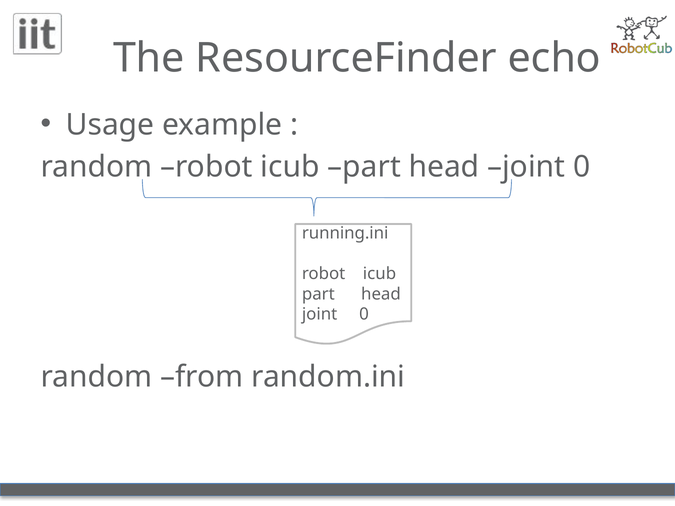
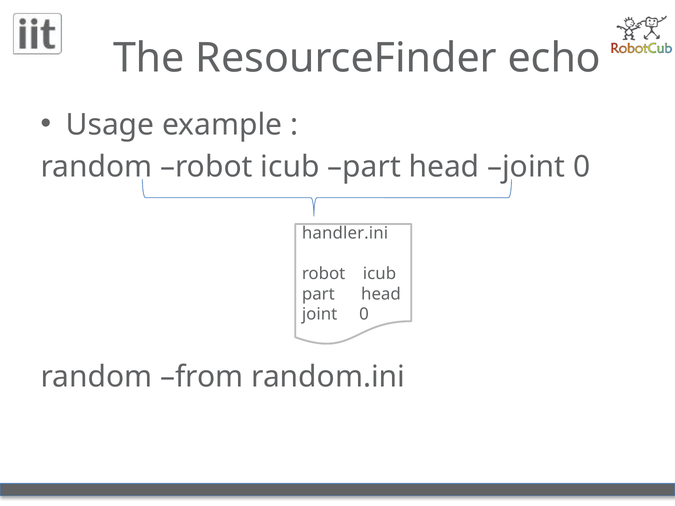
running.ini: running.ini -> handler.ini (345, 233)
